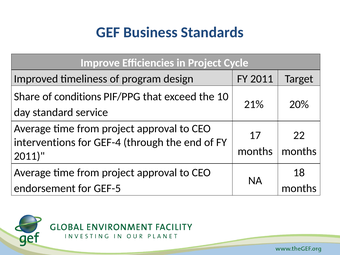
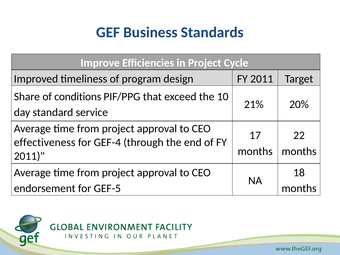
interventions: interventions -> effectiveness (45, 142)
